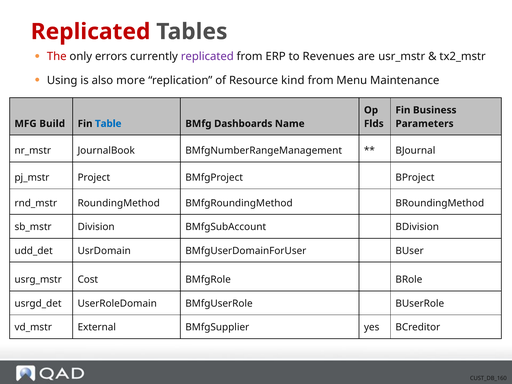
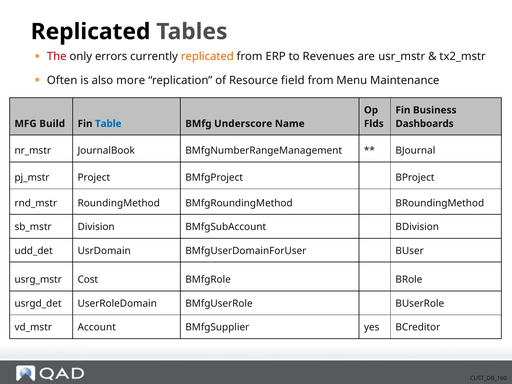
Replicated colour: red -> black (91, 32)
replicated colour: purple -> orange (207, 57)
Using: Using -> Often (62, 80)
kind: kind -> field (293, 80)
Dashboards: Dashboards -> Underscore (243, 124)
Parameters: Parameters -> Dashboards (425, 124)
External: External -> Account (97, 327)
